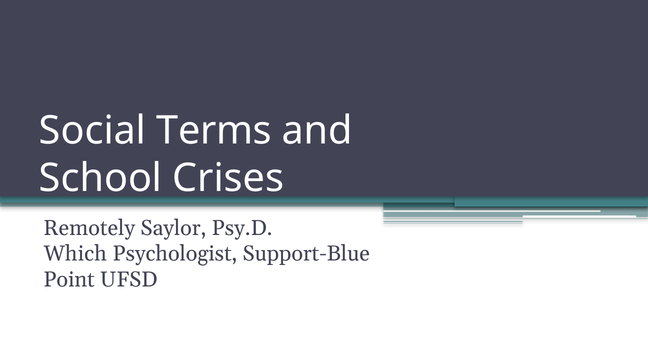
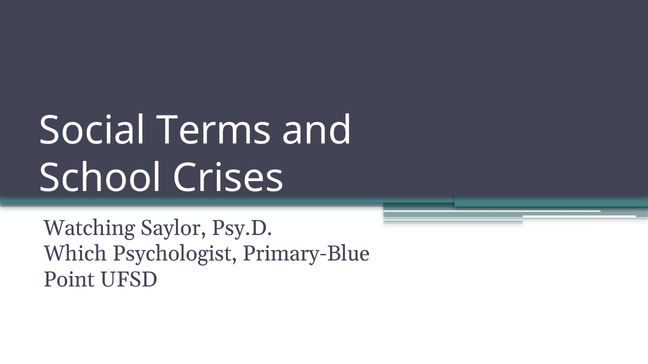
Remotely: Remotely -> Watching (89, 228)
Support-Blue: Support-Blue -> Primary-Blue (306, 254)
